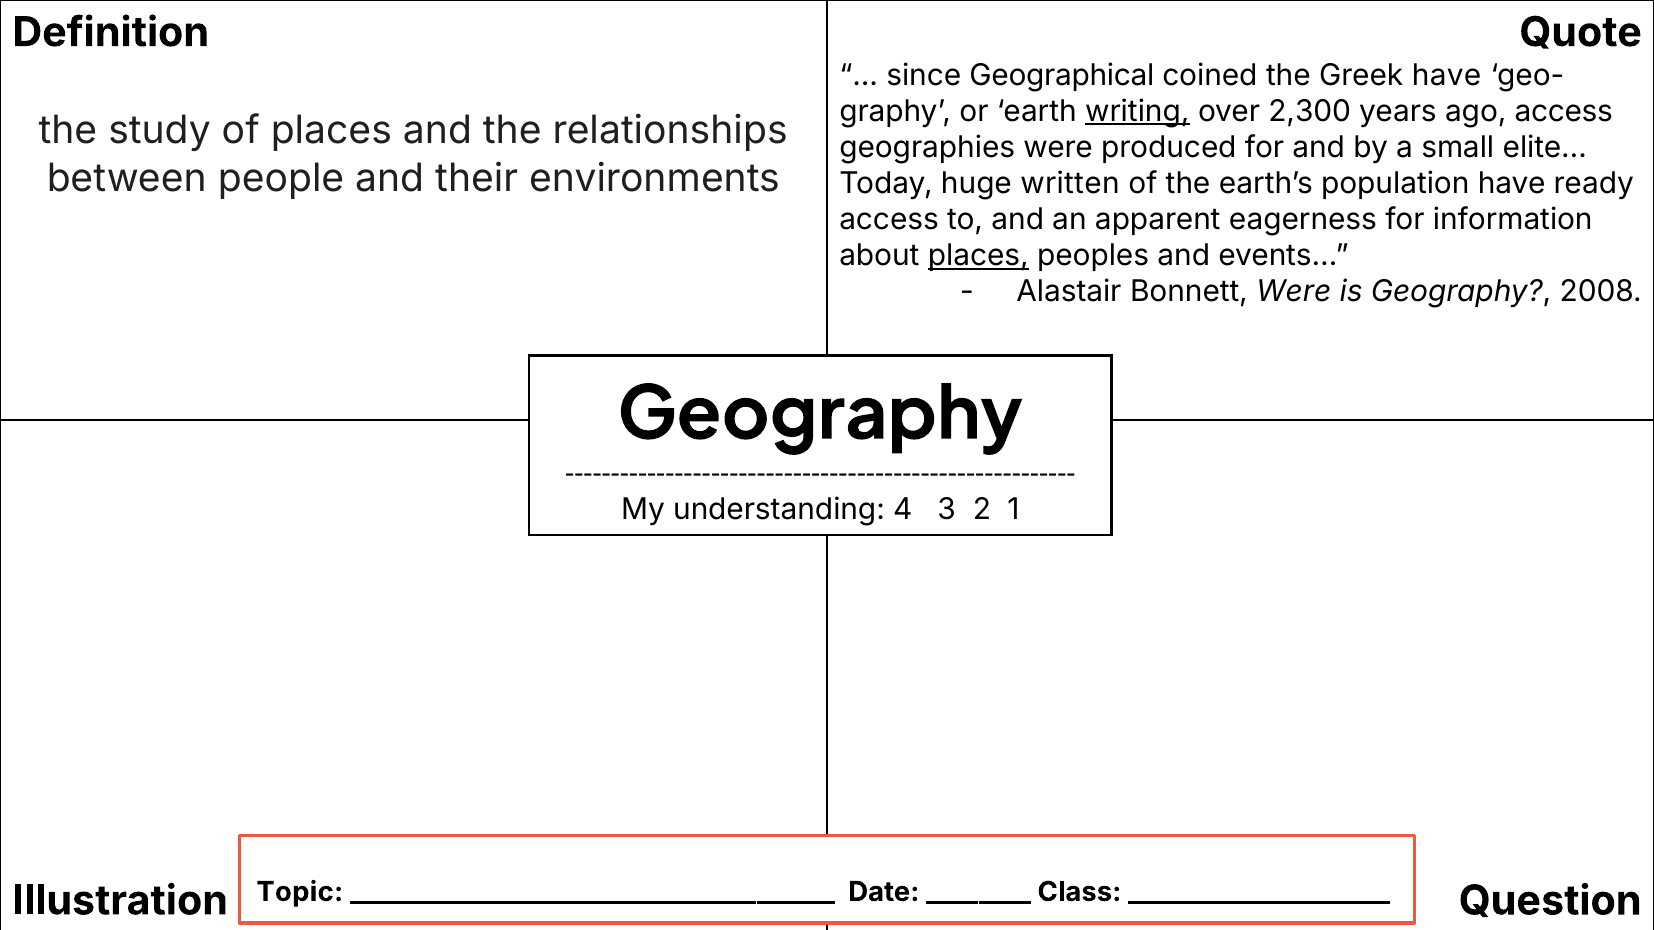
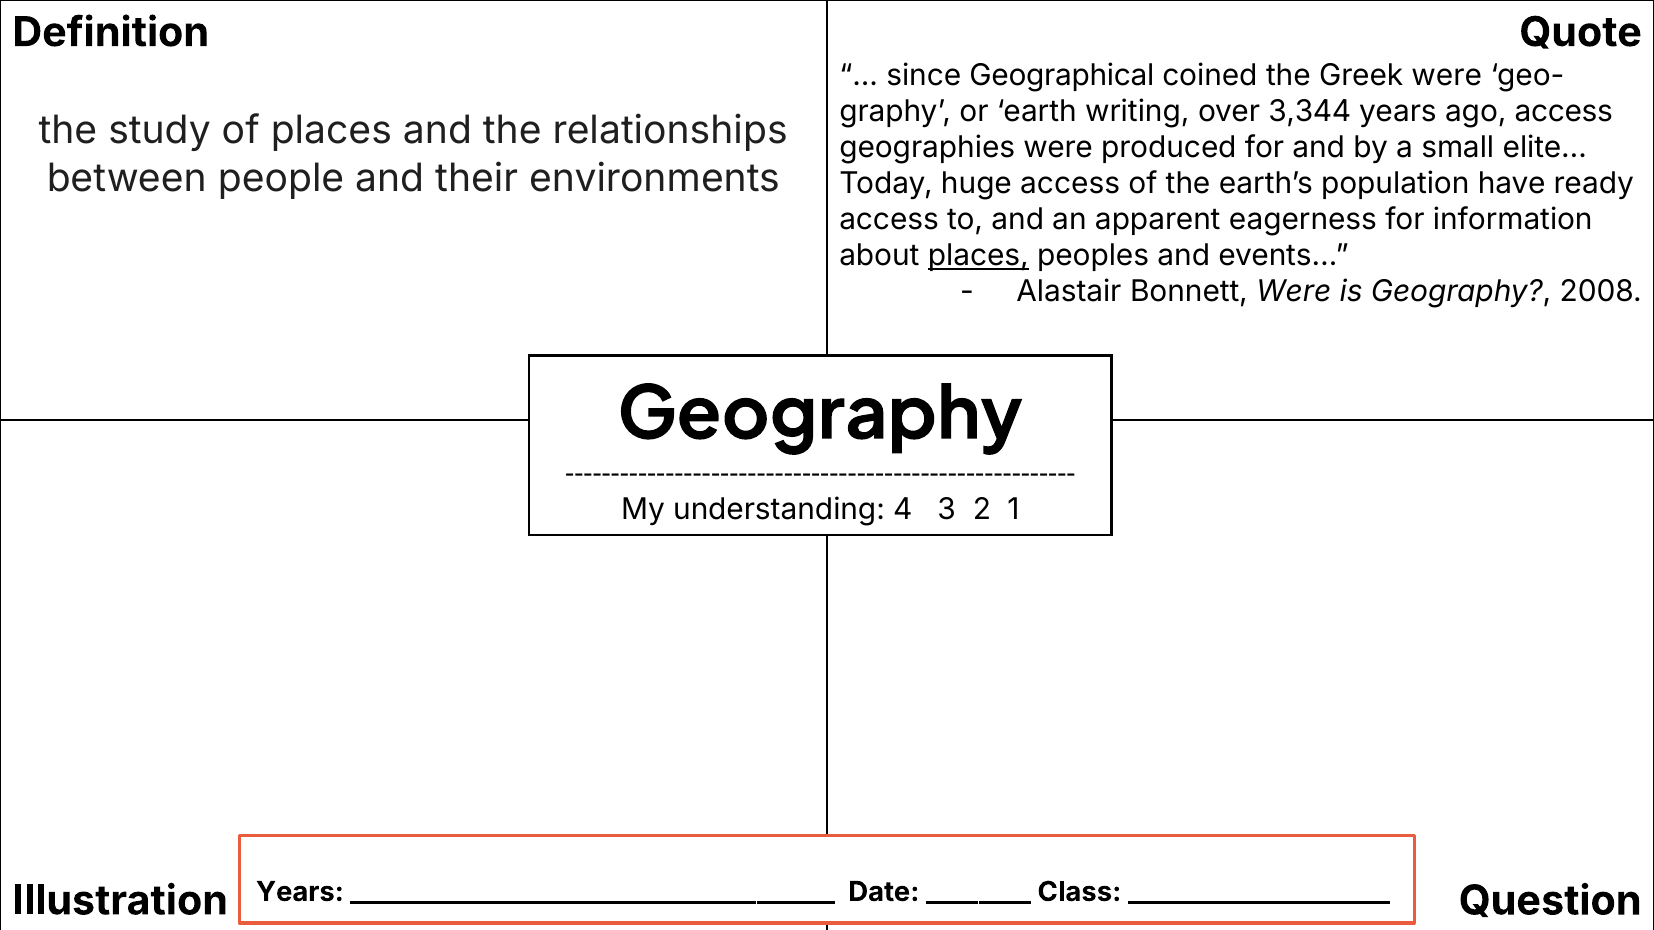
Greek have: have -> were (1447, 75)
writing underline: present -> none (1137, 111)
2,300: 2,300 -> 3,344 (1310, 111)
huge written: written -> access (1070, 184)
Topic: Topic -> Years (300, 892)
